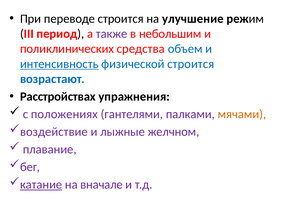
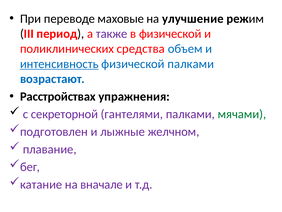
переводе строится: строится -> маховые (121, 19)
в небольшим: небольшим -> физической (170, 34)
физической строится: строится -> палками (191, 64)
положениях: положениях -> секреторной (64, 114)
мячами colour: orange -> green (242, 114)
воздействие: воздействие -> подготовлен (54, 131)
катание underline: present -> none (41, 184)
